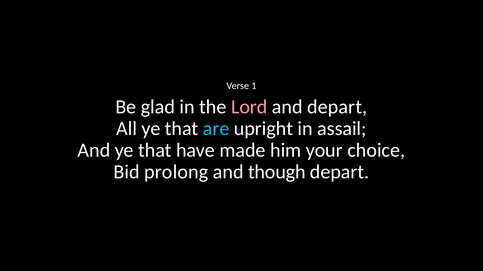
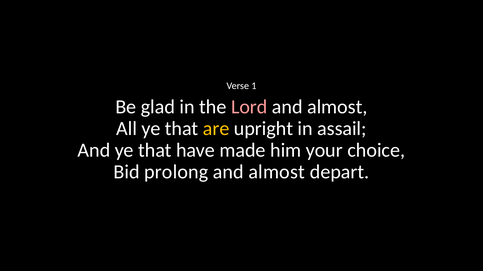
depart: depart -> almost (337, 107)
are colour: light blue -> yellow (216, 129)
though: though -> almost (277, 172)
